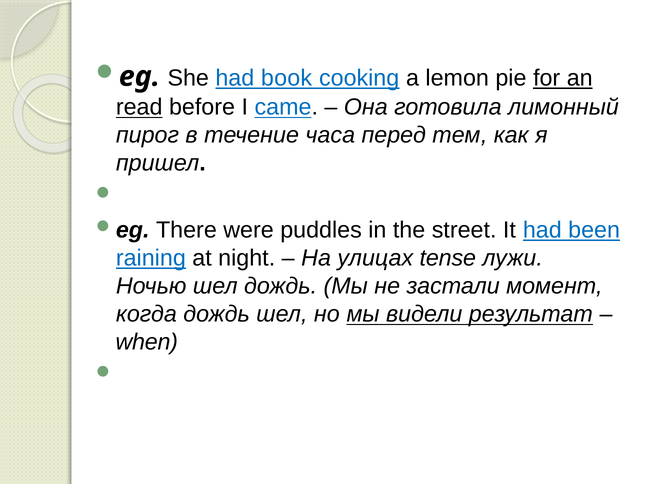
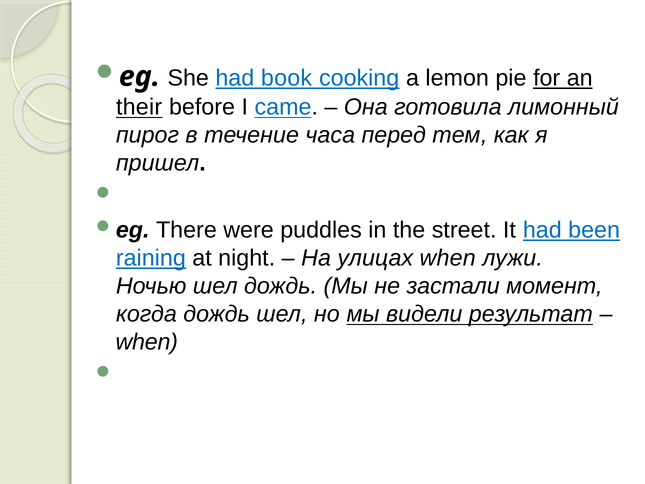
read: read -> their (139, 107)
улицах tense: tense -> when (448, 258)
